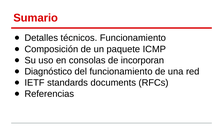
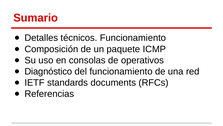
incorporan: incorporan -> operativos (142, 60)
